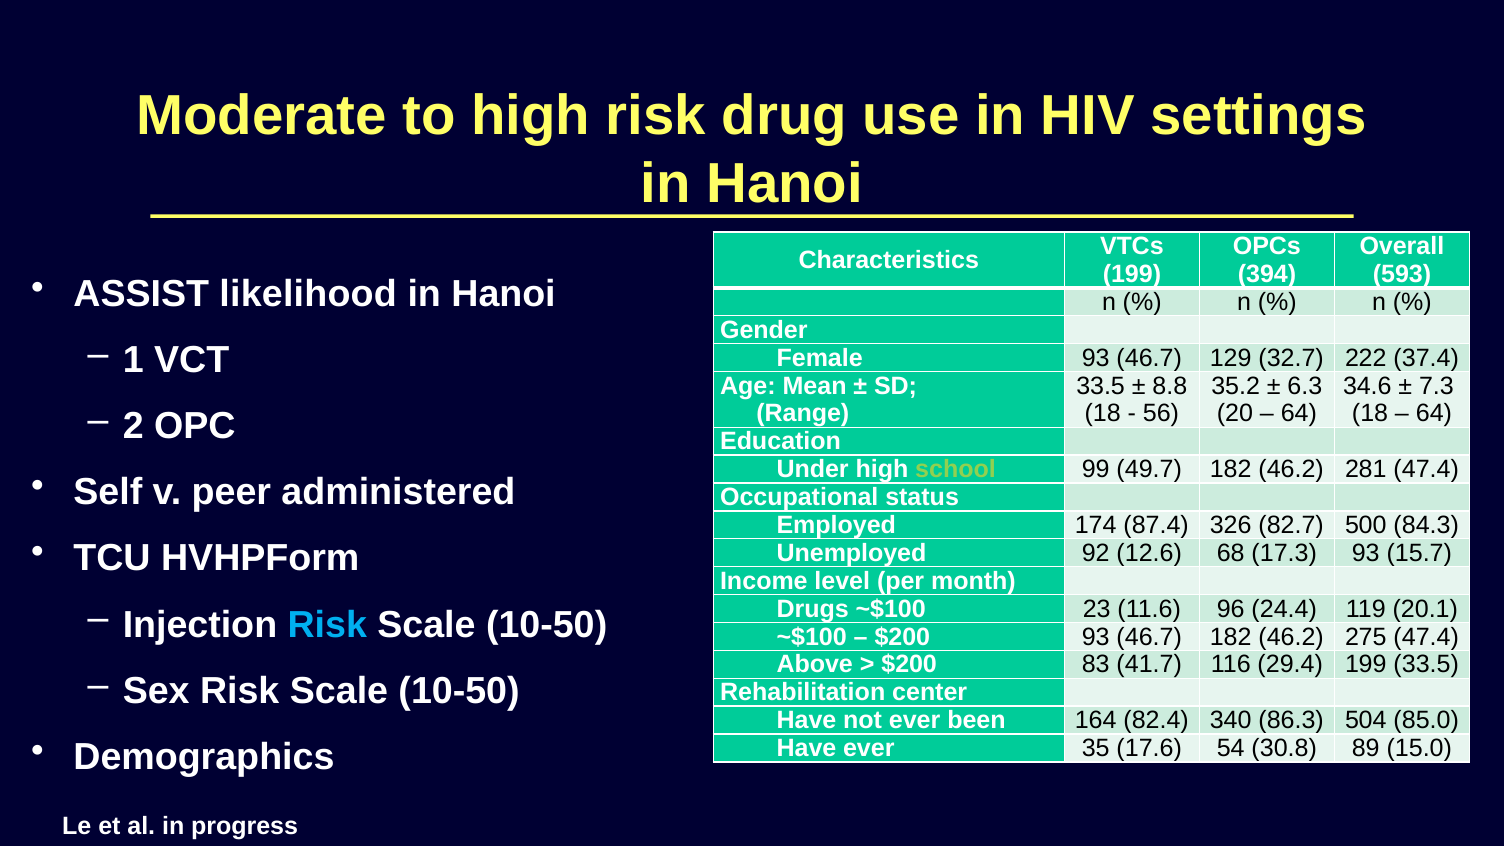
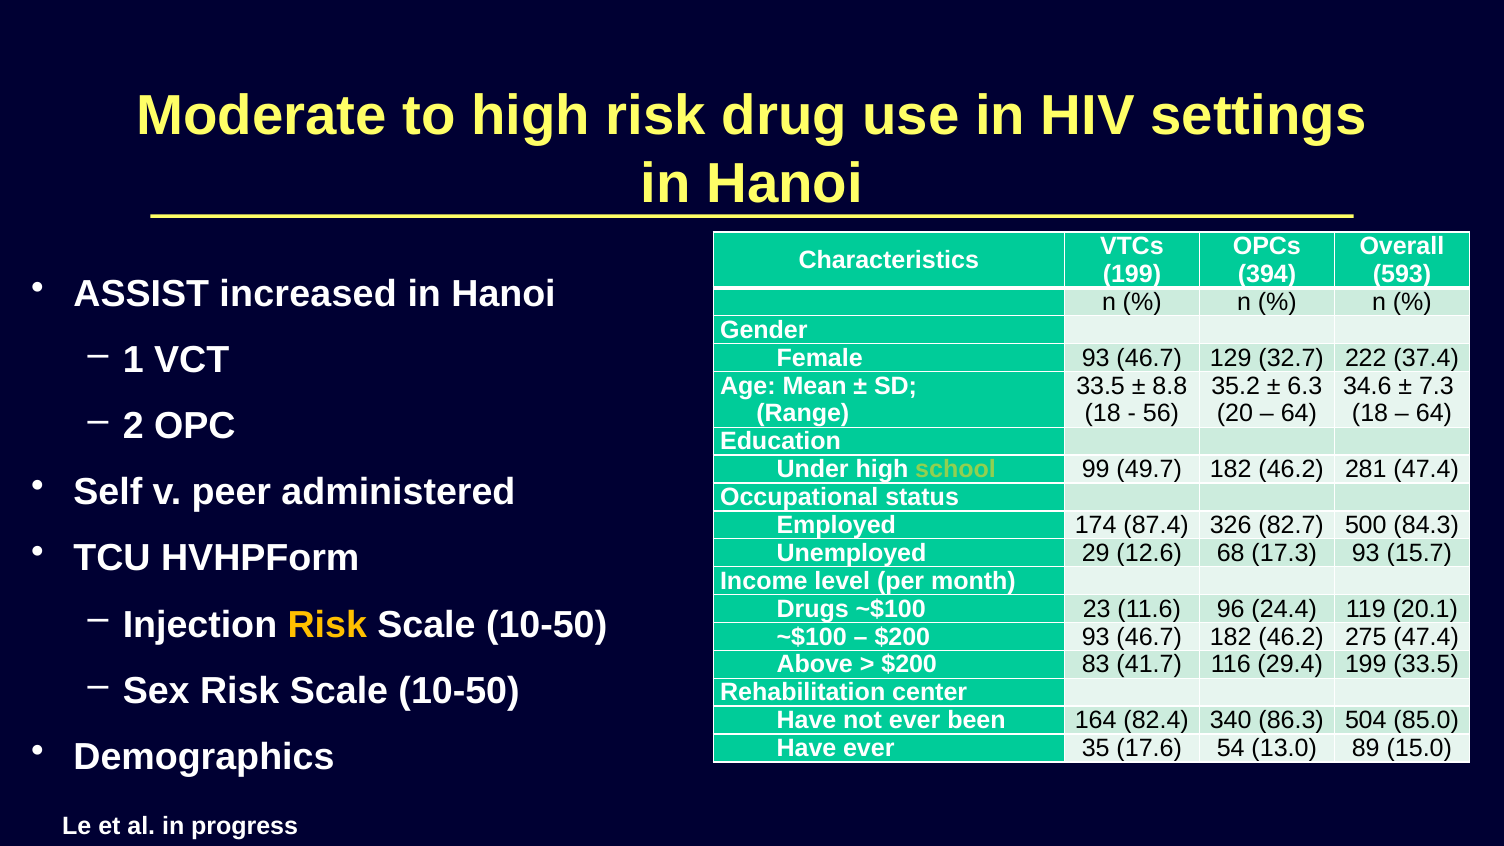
likelihood: likelihood -> increased (308, 294)
92: 92 -> 29 (1096, 553)
Risk colour: light blue -> yellow (327, 625)
30.8: 30.8 -> 13.0 (1284, 748)
